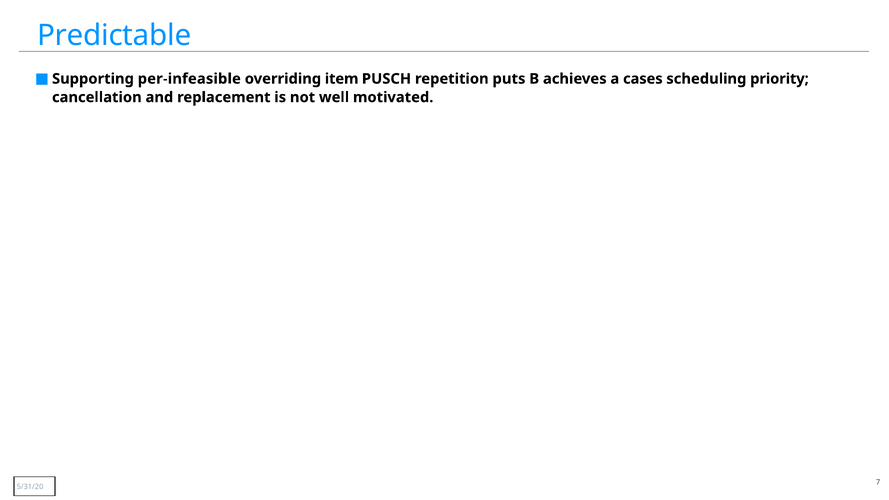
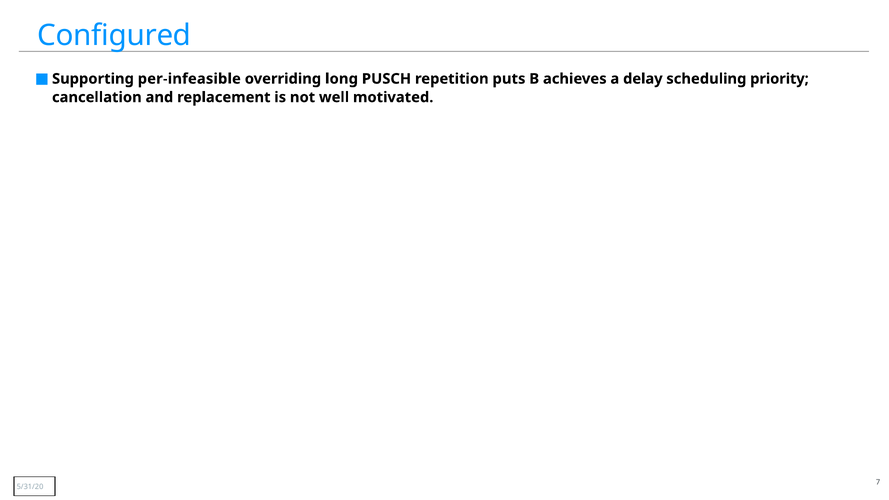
Predictable: Predictable -> Configured (114, 36)
item: item -> long (341, 79)
cases: cases -> delay (643, 79)
